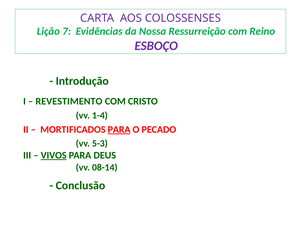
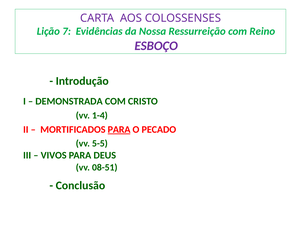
REVESTIMENTO: REVESTIMENTO -> DEMONSTRADA (69, 101)
5-3: 5-3 -> 5-5 (100, 143)
VIVOS underline: present -> none (54, 155)
08-14: 08-14 -> 08-51 (105, 167)
